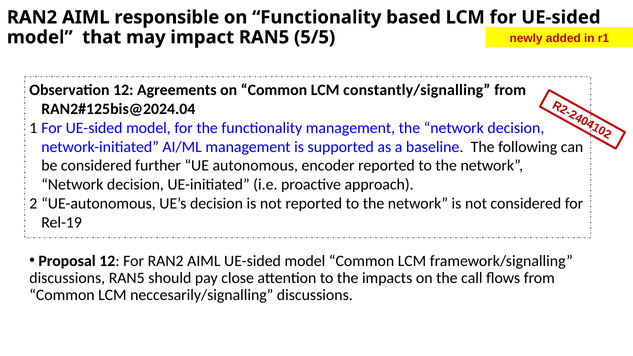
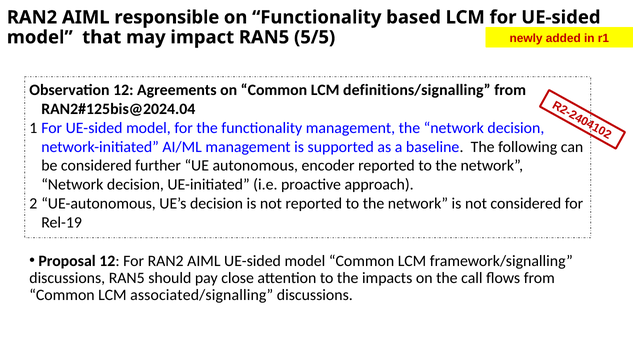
constantly/signalling: constantly/signalling -> definitions/signalling (417, 90)
neccesarily/signalling: neccesarily/signalling -> associated/signalling (202, 295)
